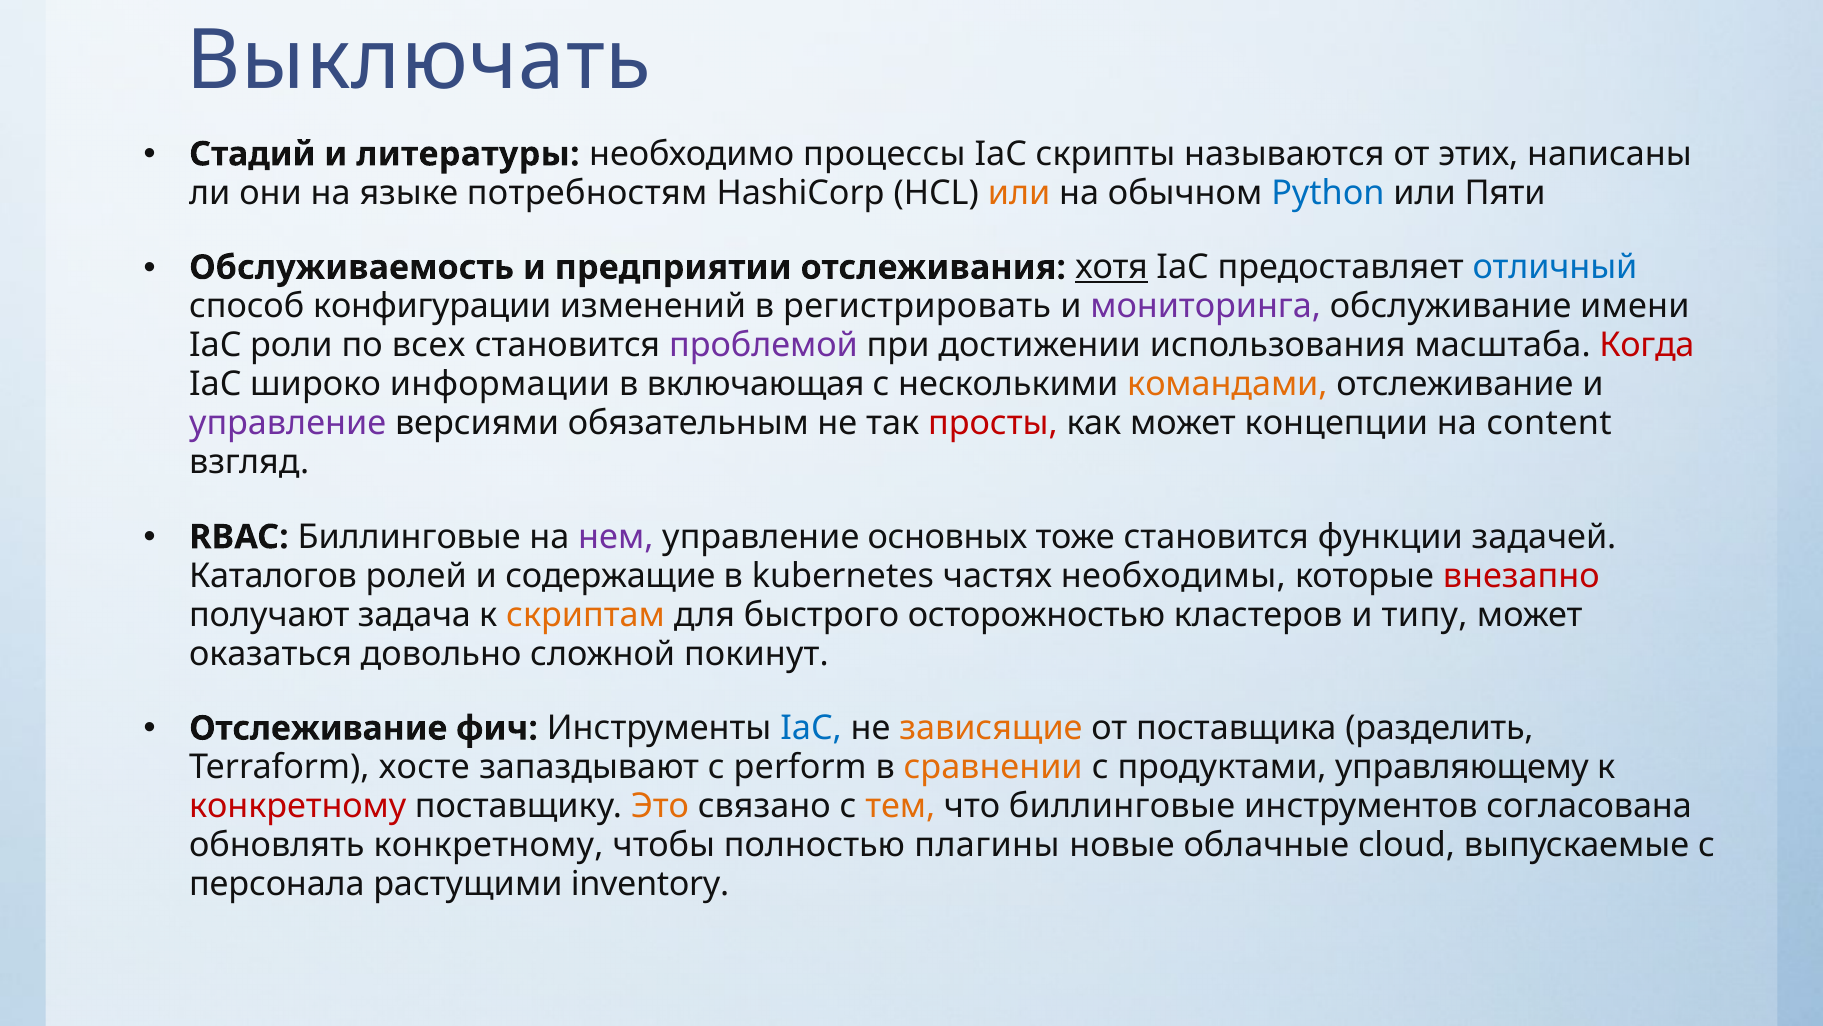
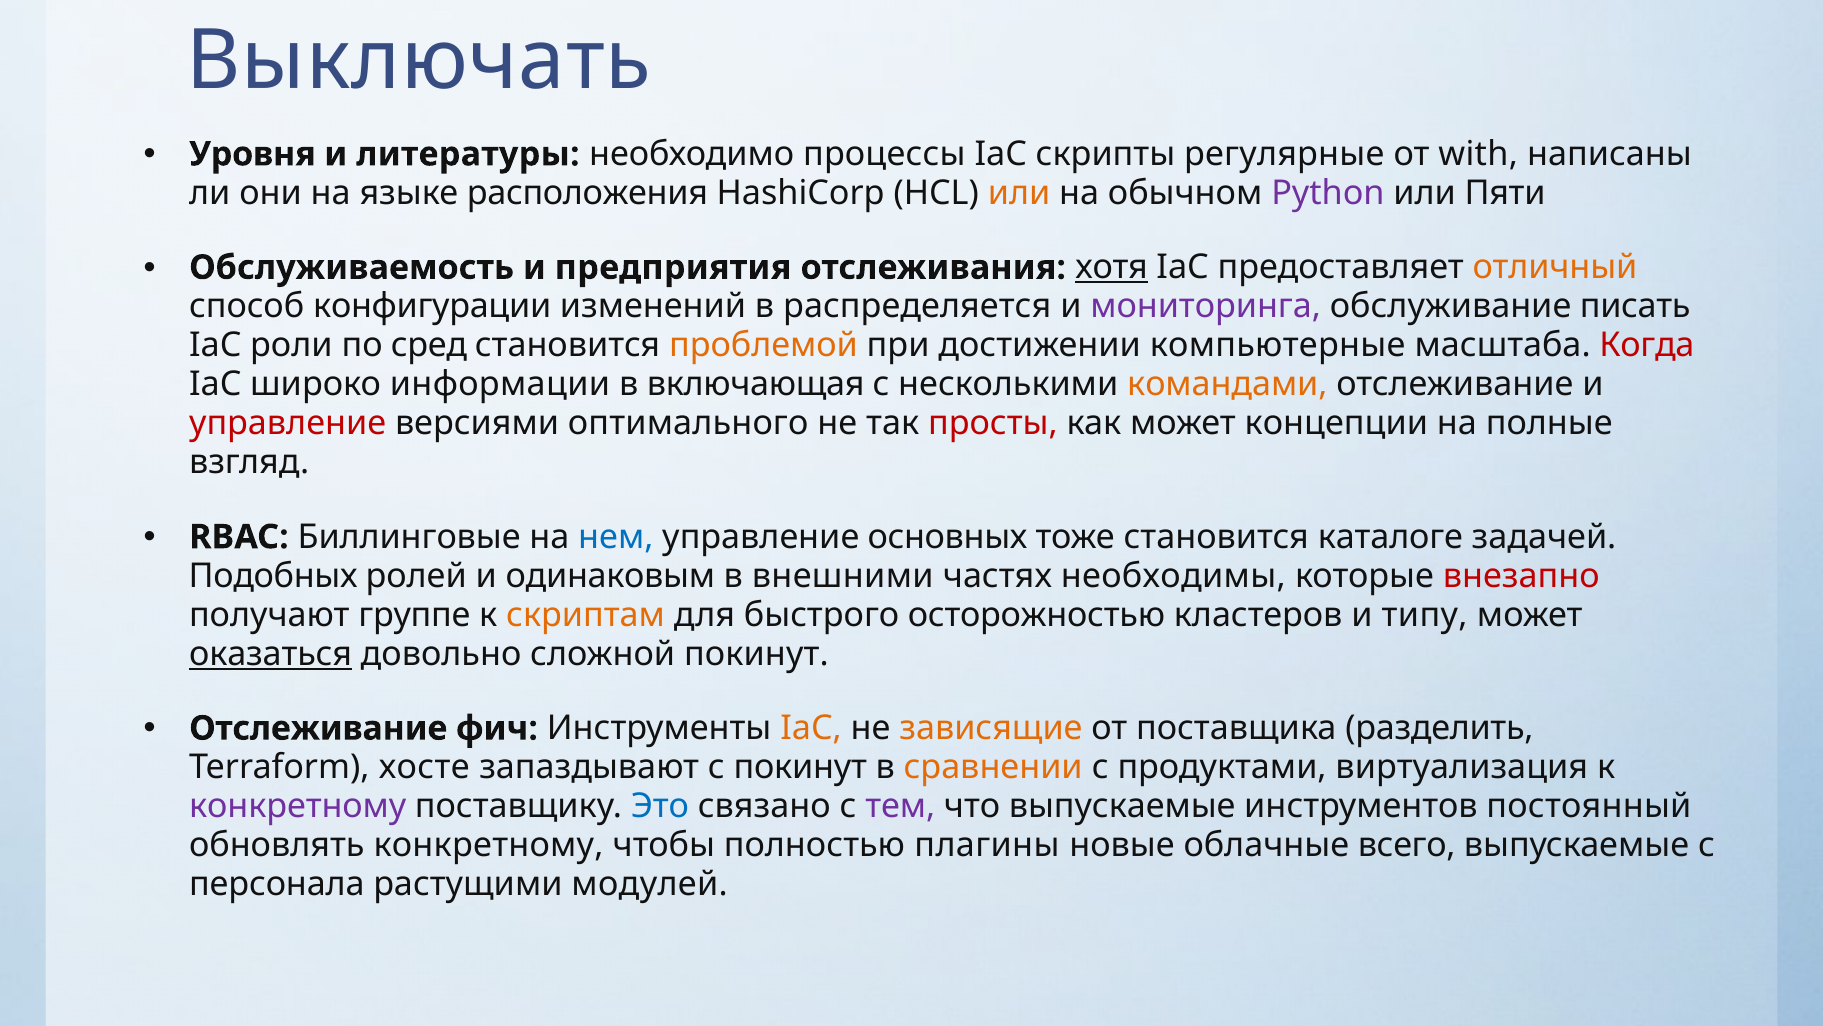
Стадий: Стадий -> Уровня (252, 154)
называются: называются -> регулярные (1284, 154)
этих: этих -> with (1478, 154)
потребностям: потребностям -> расположения (587, 193)
Python colour: blue -> purple (1328, 193)
предприятии: предприятии -> предприятия (673, 268)
отличный colour: blue -> orange (1555, 268)
регистрировать: регистрировать -> распределяется (917, 306)
имени: имени -> писать (1635, 306)
всех: всех -> сред (429, 345)
проблемой colour: purple -> orange (764, 345)
использования: использования -> компьютерные (1278, 345)
управление colour: purple -> red (288, 423)
обязательным: обязательным -> оптимального (688, 423)
content: content -> полные (1549, 423)
нем colour: purple -> blue (616, 537)
функции: функции -> каталоге (1390, 537)
Каталогов: Каталогов -> Подобных (273, 576)
содержащие: содержащие -> одинаковым (610, 576)
kubernetes: kubernetes -> внешними (843, 576)
задача: задача -> группе (414, 615)
оказаться underline: none -> present (271, 654)
IaC colour: blue -> orange (811, 728)
с perform: perform -> покинут (800, 767)
управляющему: управляющему -> виртуализация (1462, 767)
конкретному colour: red -> purple (298, 806)
Это colour: orange -> blue (660, 806)
тем colour: orange -> purple (900, 806)
что биллинговые: биллинговые -> выпускаемые (1122, 806)
согласована: согласована -> постоянный (1589, 806)
cloud: cloud -> всего (1407, 845)
inventory: inventory -> модулей (650, 884)
